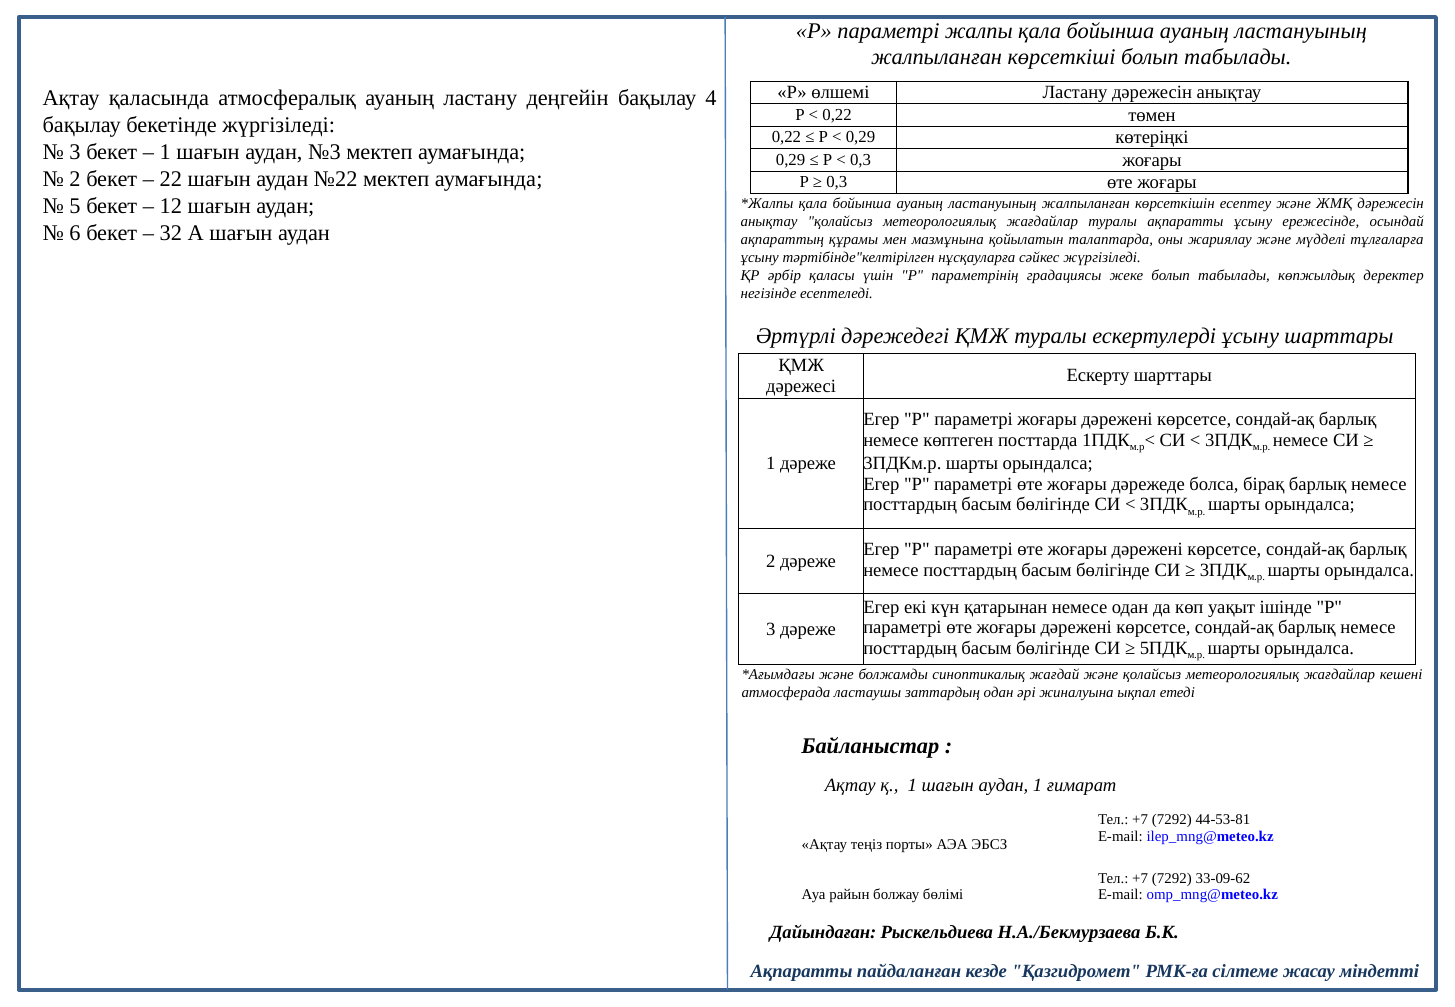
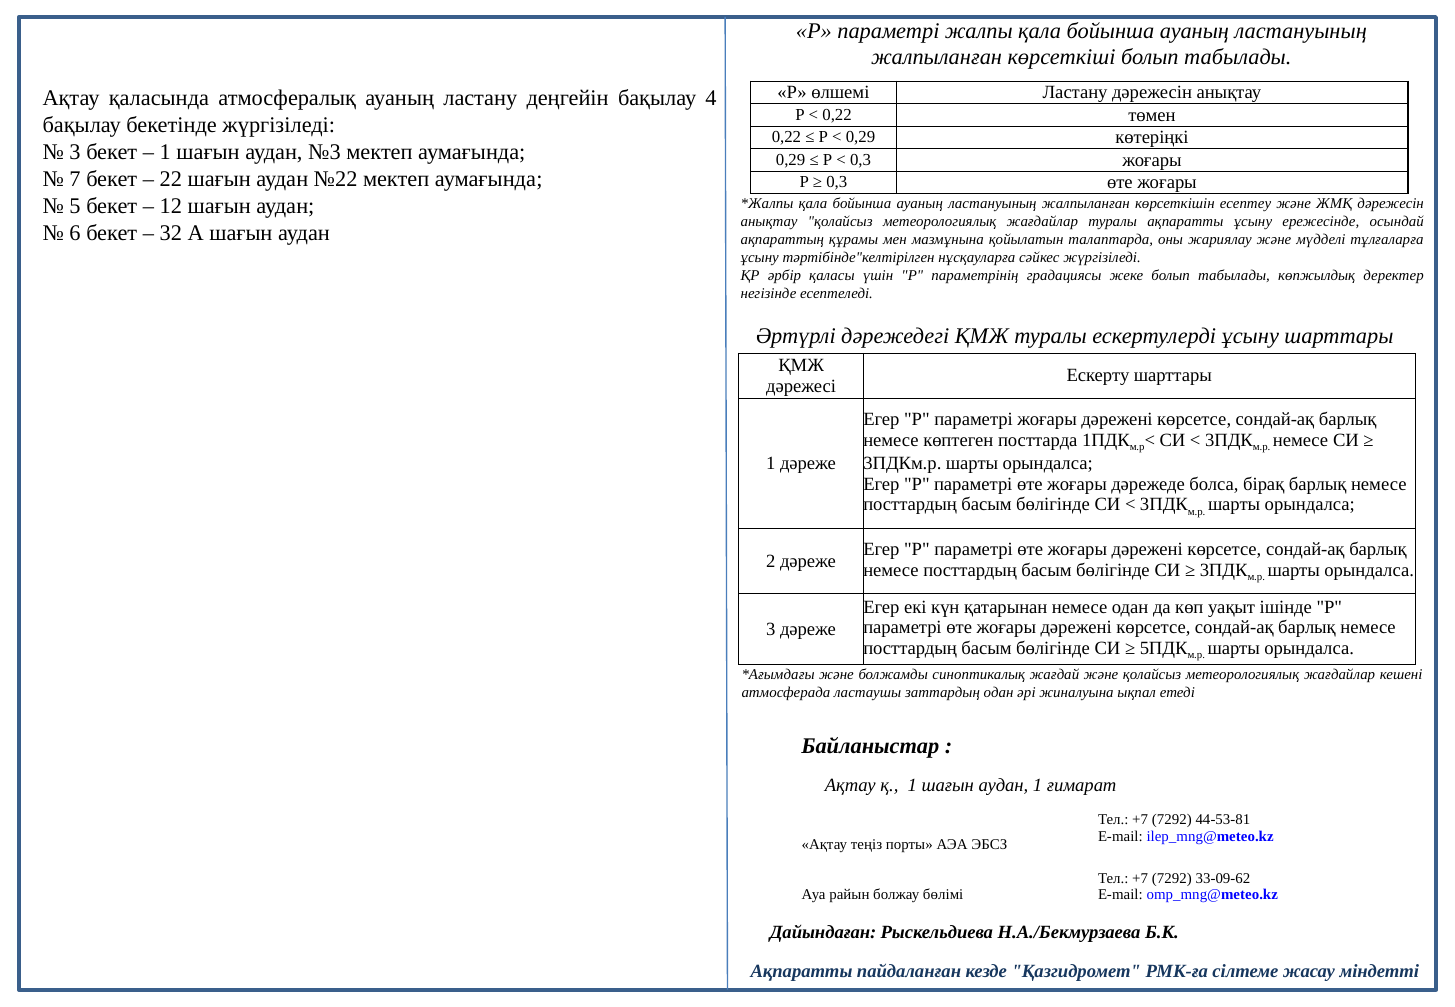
2: 2 -> 7 (75, 179)
